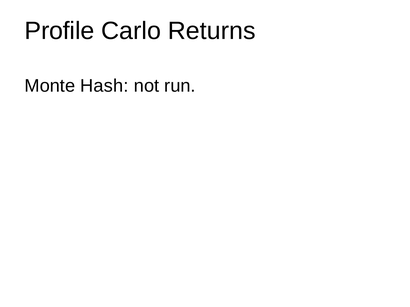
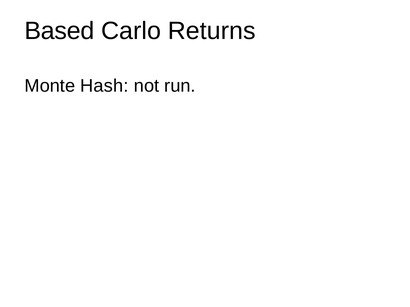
Profile: Profile -> Based (59, 31)
